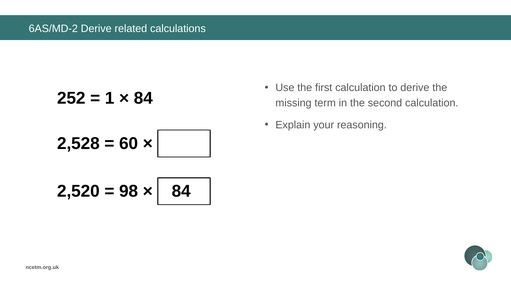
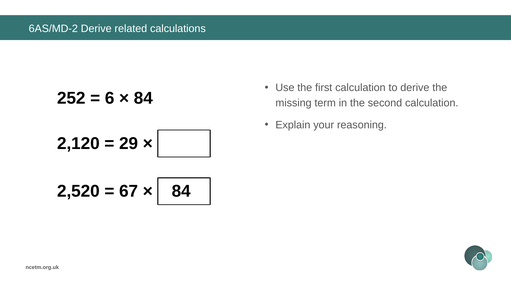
1: 1 -> 6 (110, 98)
2,528: 2,528 -> 2,120 (78, 143)
60: 60 -> 29 (129, 143)
98: 98 -> 67 (129, 191)
